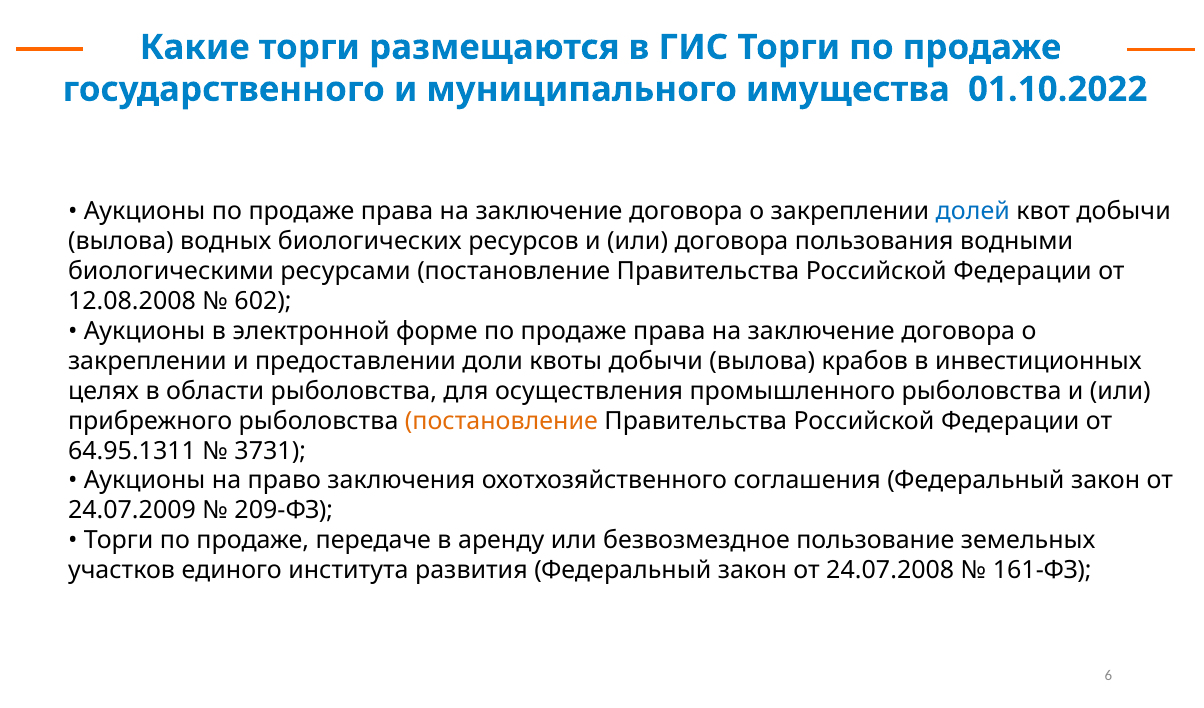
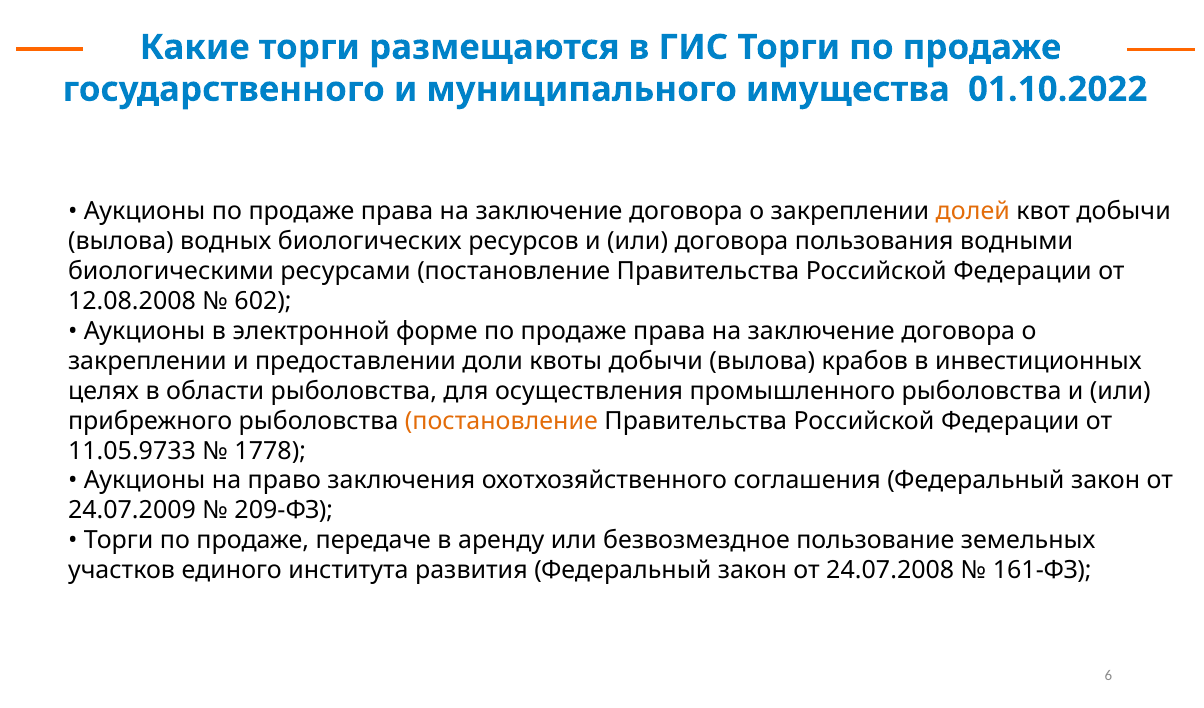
долей colour: blue -> orange (973, 211)
64.95.1311: 64.95.1311 -> 11.05.9733 (132, 451)
3731: 3731 -> 1778 (270, 451)
